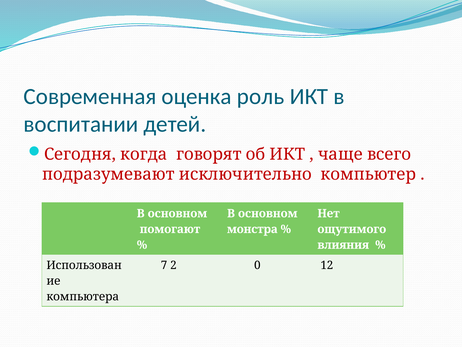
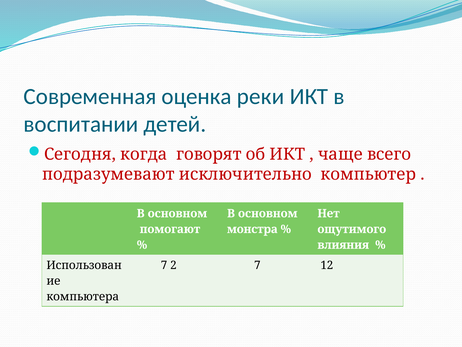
роль: роль -> реки (261, 96)
2 0: 0 -> 7 (257, 265)
